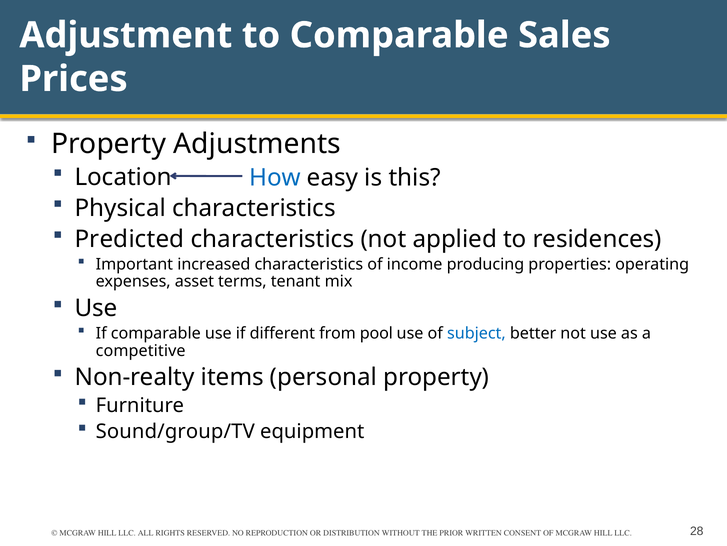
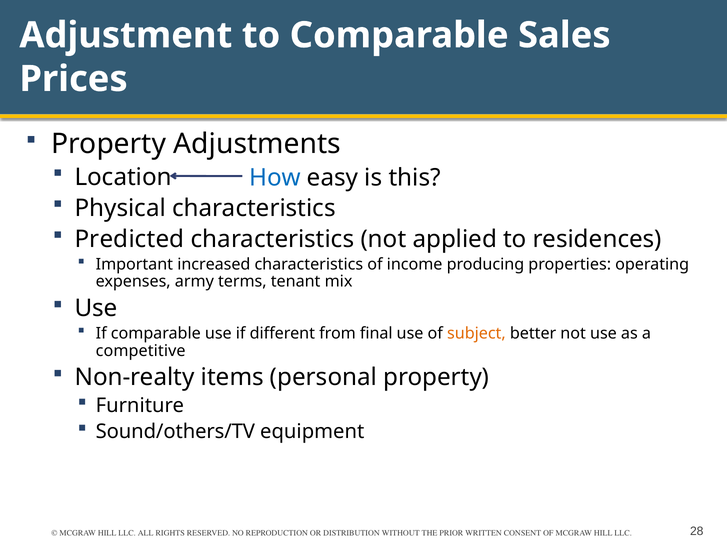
asset: asset -> army (194, 281)
pool: pool -> final (376, 333)
subject colour: blue -> orange (476, 333)
Sound/group/TV: Sound/group/TV -> Sound/others/TV (175, 431)
